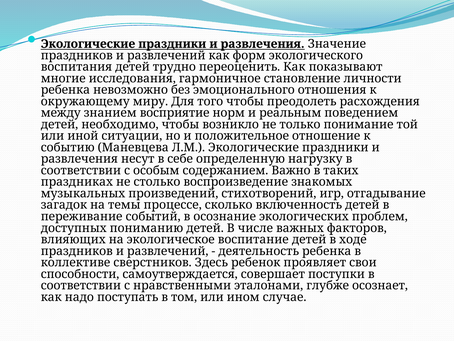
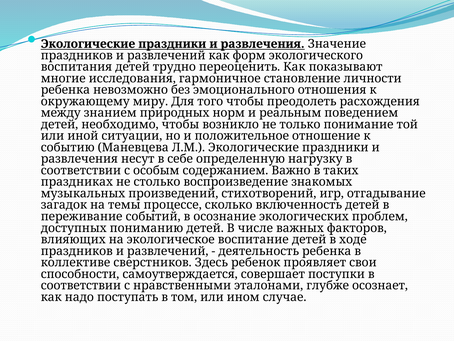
восприятие: восприятие -> природных (175, 113)
